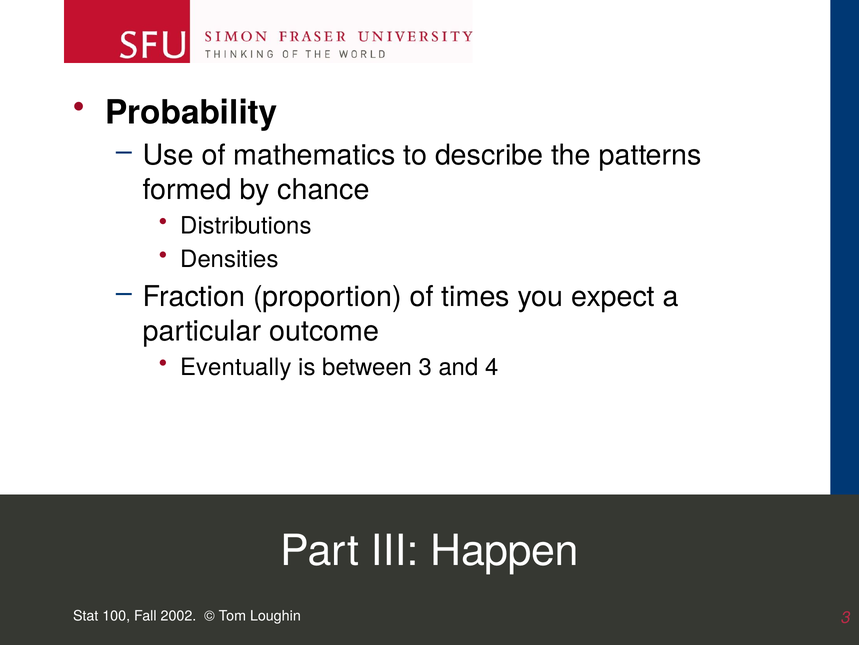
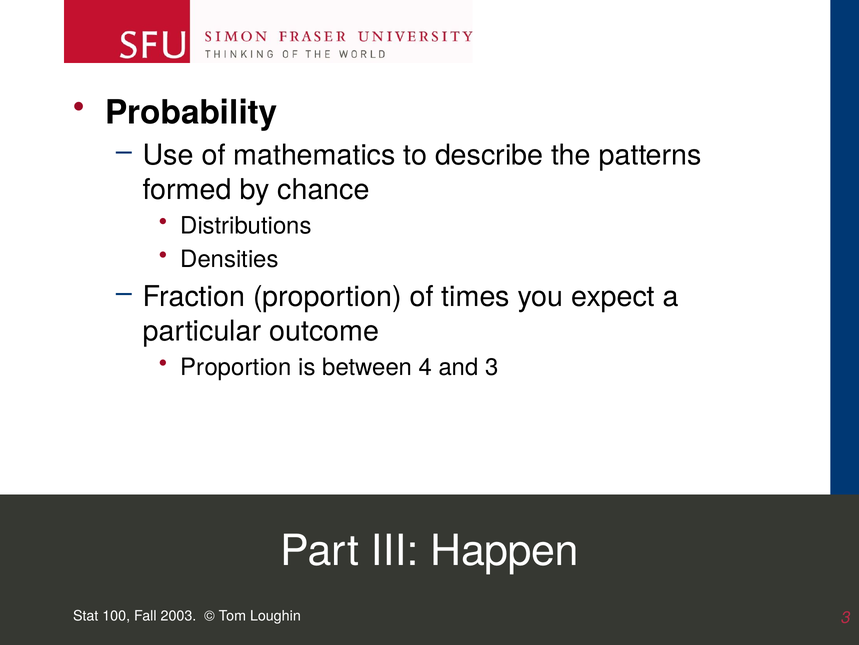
Eventually: Eventually -> Proportion (236, 367)
between 3: 3 -> 4 (425, 367)
and 4: 4 -> 3 (492, 367)
2002: 2002 -> 2003 (178, 615)
